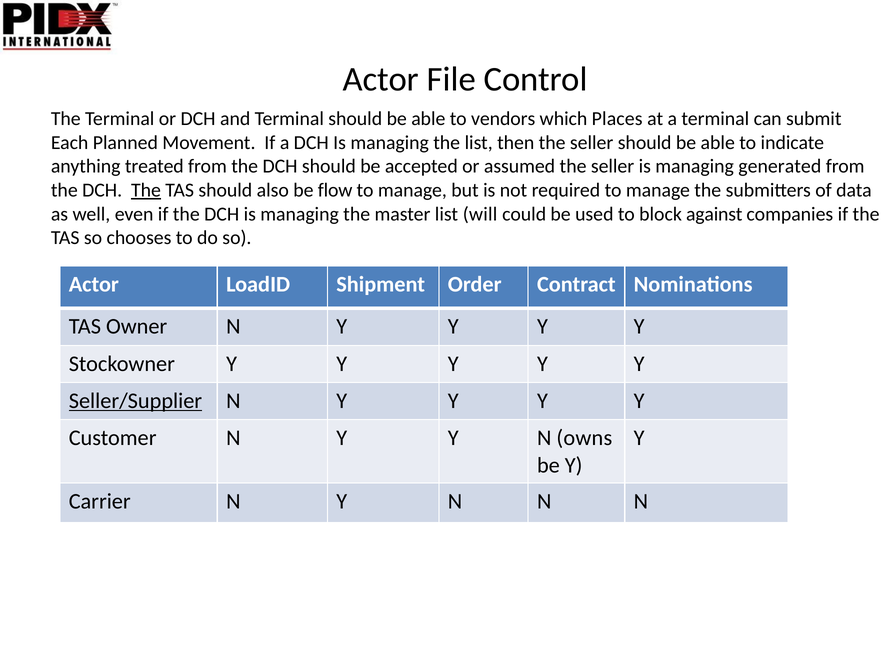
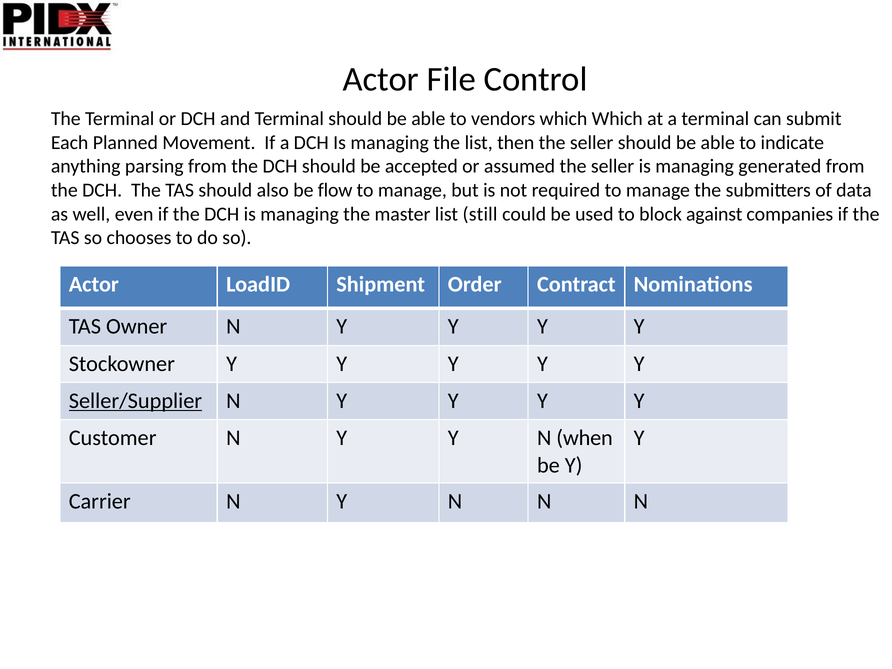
which Places: Places -> Which (617, 119)
treated: treated -> parsing (154, 166)
The underline: present -> none (146, 190)
will: will -> still (480, 214)
owns: owns -> when (585, 438)
